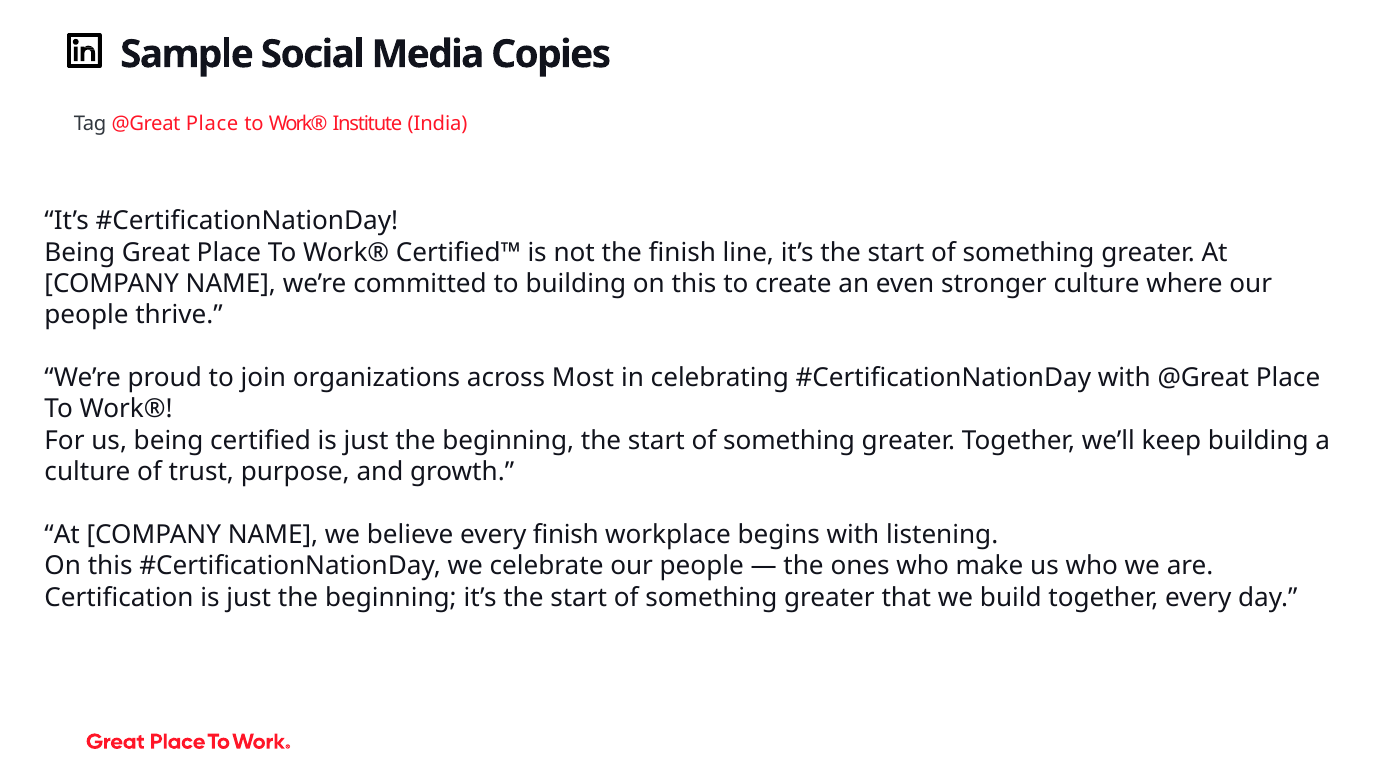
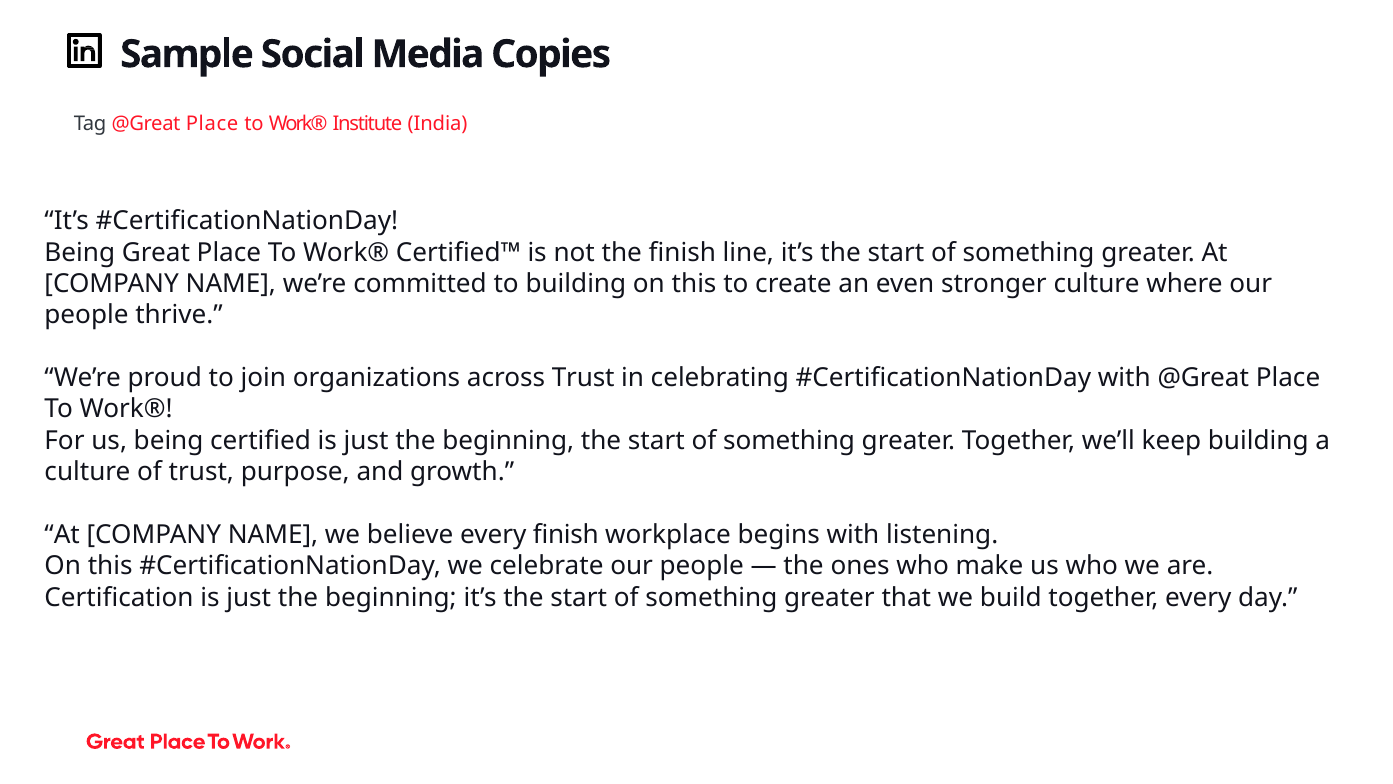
across Most: Most -> Trust (583, 378)
